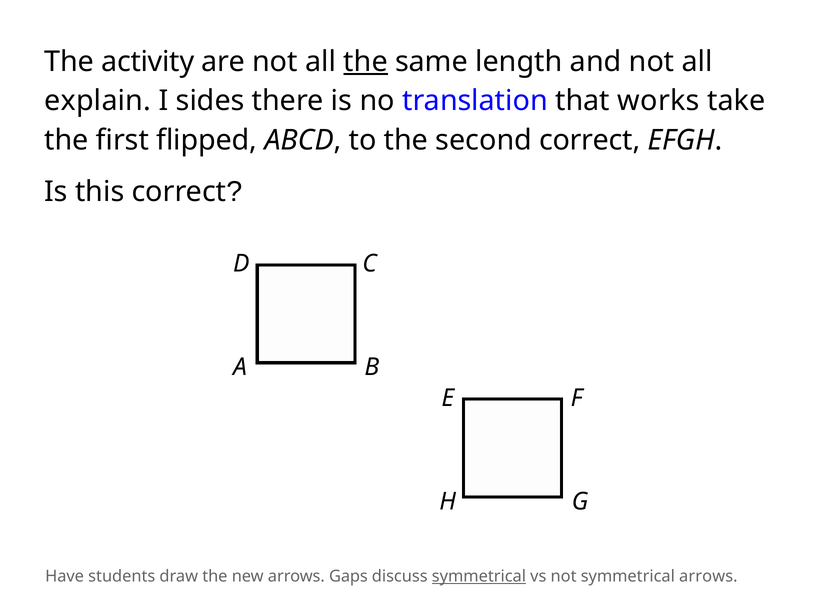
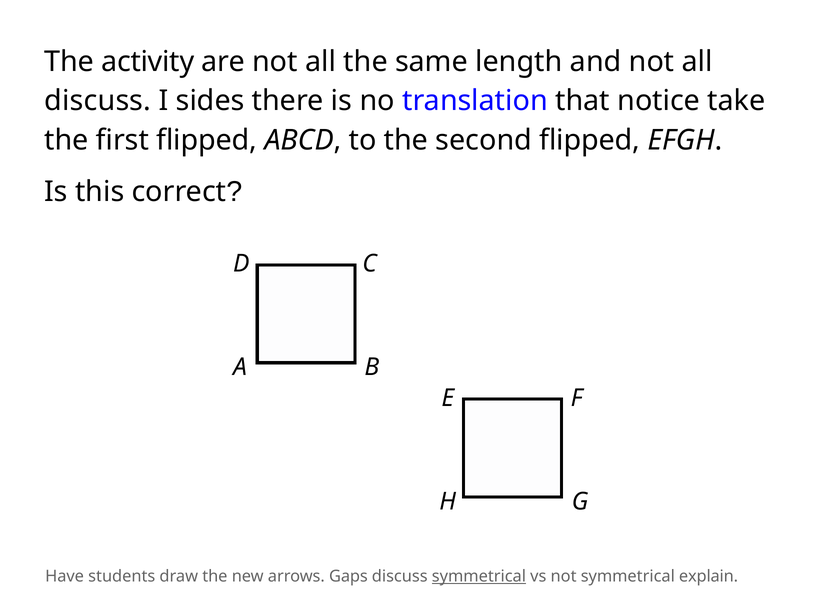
the underline: present -> none (366, 62)
explain: explain -> discuss (98, 101)
works: works -> notice (659, 101)
second correct: correct -> flipped (590, 140)
symmetrical arrows: arrows -> explain (709, 576)
